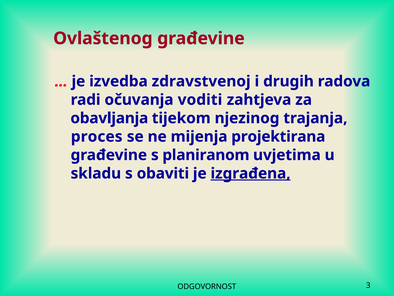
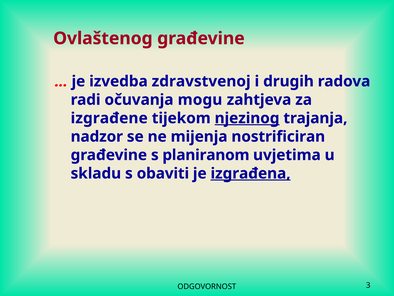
voditi: voditi -> mogu (200, 100)
obavljanja: obavljanja -> izgrađene (109, 118)
njezinog underline: none -> present (247, 118)
proces: proces -> nadzor (97, 136)
projektirana: projektirana -> nostrificiran (278, 136)
